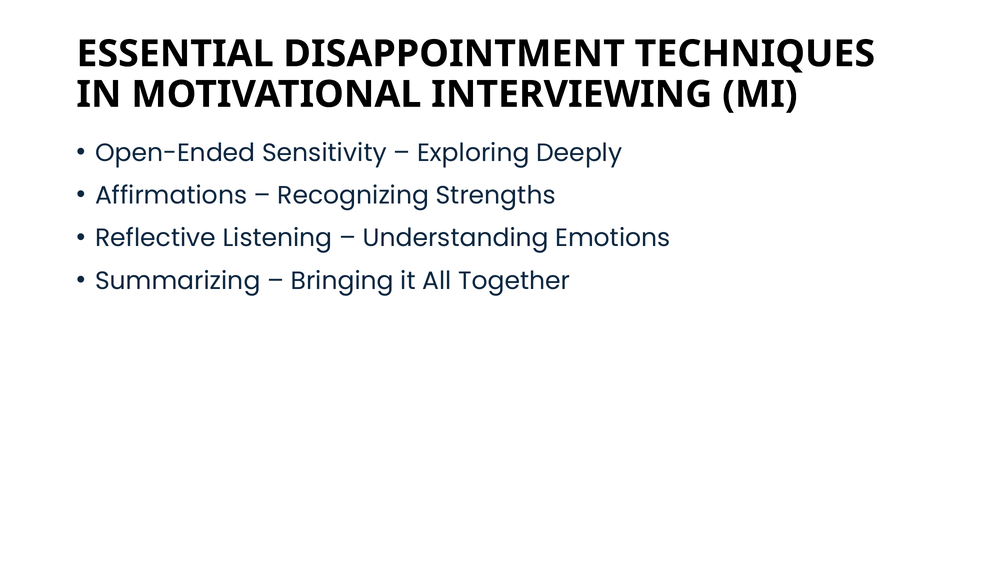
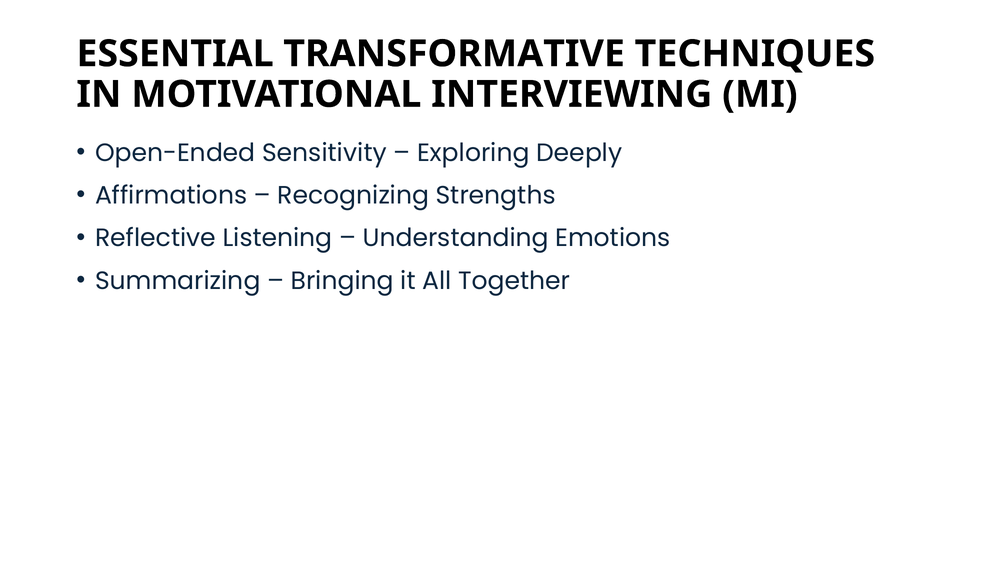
DISAPPOINTMENT: DISAPPOINTMENT -> TRANSFORMATIVE (454, 54)
